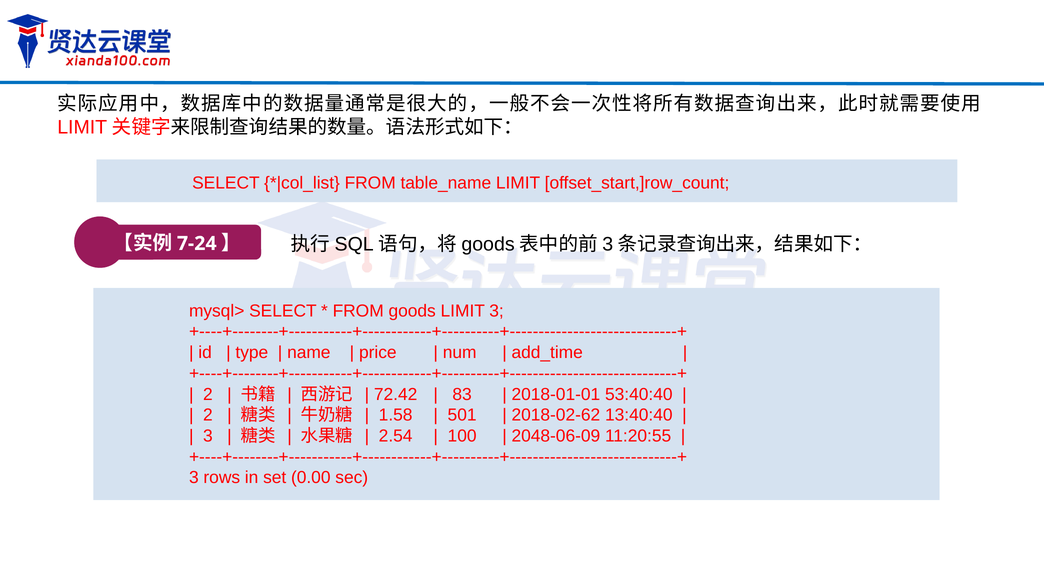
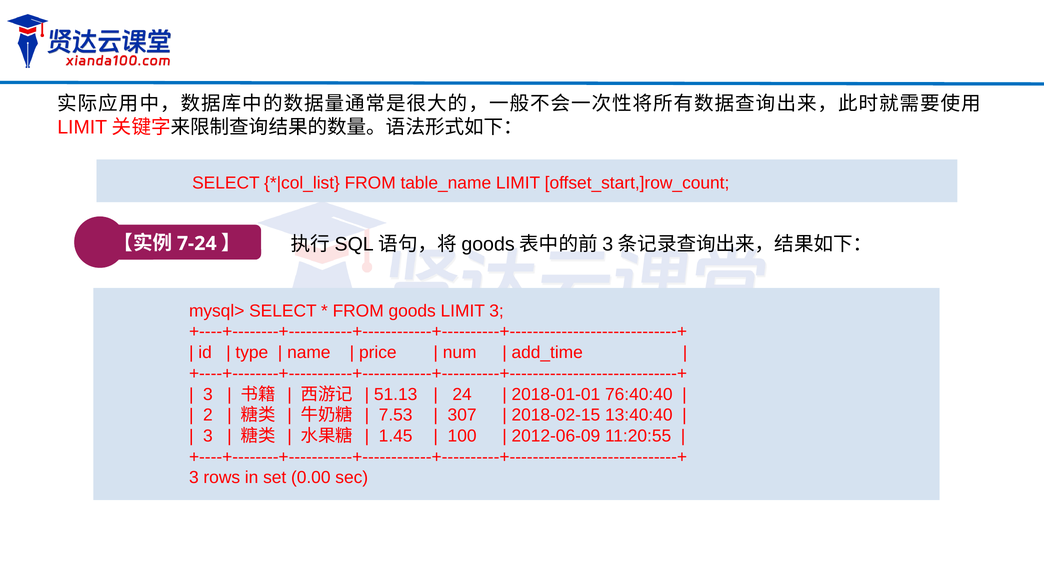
2: 2 -> 3 (208, 394)
72.42: 72.42 -> 51.13 (396, 394)
83: 83 -> 24 (462, 394)
53:40:40: 53:40:40 -> 76:40:40 (639, 394)
1.58: 1.58 -> 7.53 (396, 415)
501: 501 -> 307 (462, 415)
2018-02-62: 2018-02-62 -> 2018-02-15 (556, 415)
2.54: 2.54 -> 1.45 (396, 436)
2048-06-09: 2048-06-09 -> 2012-06-09 (556, 436)
